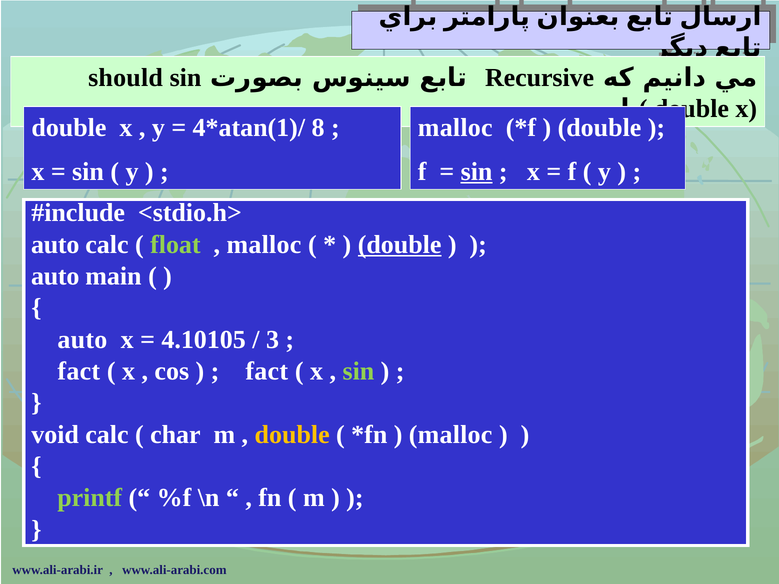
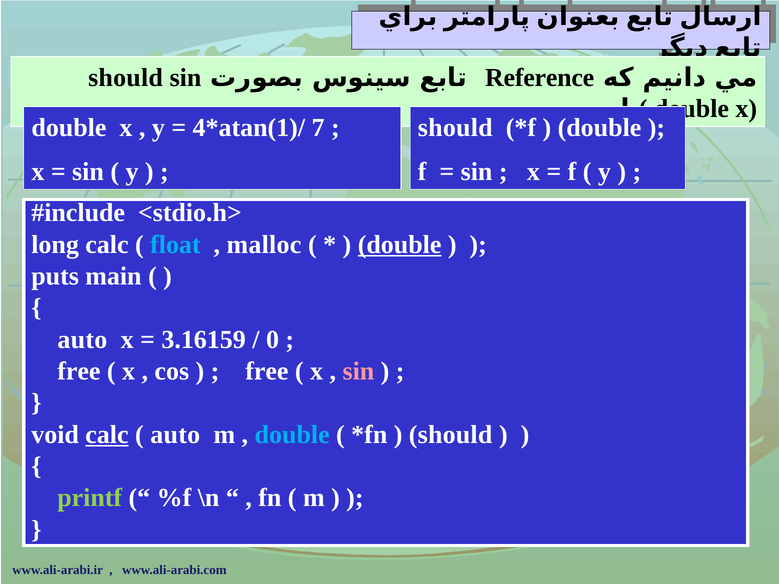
Recursive: Recursive -> Reference (540, 78)
8: 8 -> 7 (318, 128)
malloc: malloc -> should (455, 128)
sin underline: present -> none (477, 172)
auto: auto -> long (55, 245)
float colour: light green -> light blue (175, 245)
auto: auto -> puts (55, 276)
4.10105: 4.10105 -> 3.16159 (204, 340)
3: 3 -> 0 (273, 340)
fact: fact -> free (79, 371)
fact: fact -> free (267, 371)
sin colour: light green -> pink (358, 371)
calc underline: none -> present (107, 435)
char: char -> auto (175, 435)
double colour: yellow -> light blue (292, 435)
malloc: malloc -> should (451, 435)
